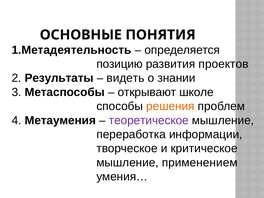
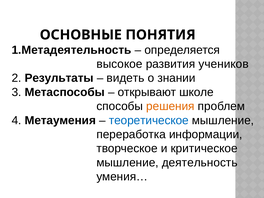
позицию: позицию -> высокое (119, 64)
проектов: проектов -> учеников (224, 64)
теоретическое colour: purple -> blue (149, 120)
применением: применением -> деятельность (200, 163)
